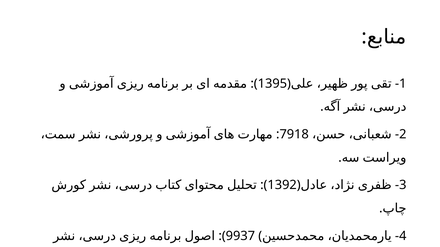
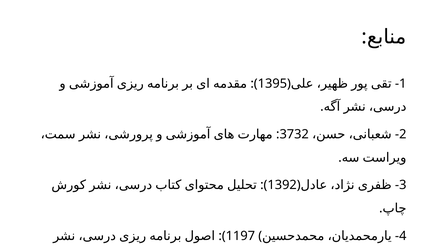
7918: 7918 -> 3732 (294, 135)
9937: 9937 -> 1197 (240, 236)
